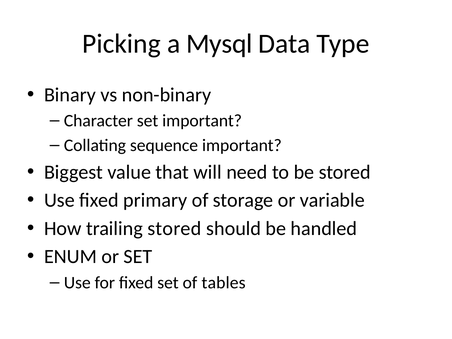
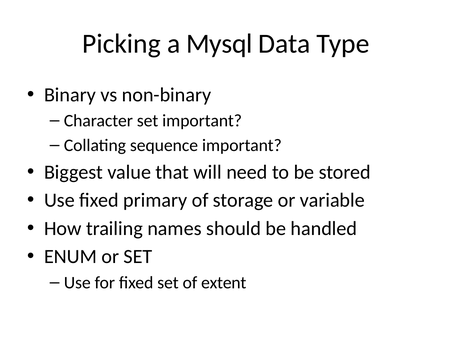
trailing stored: stored -> names (175, 228)
tables: tables -> extent (224, 283)
